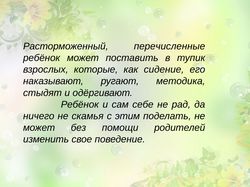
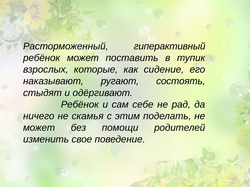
перечисленные: перечисленные -> гиперактивный (170, 46)
методика: методика -> состоять (181, 81)
